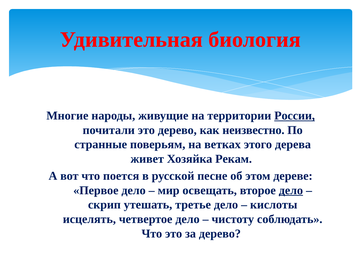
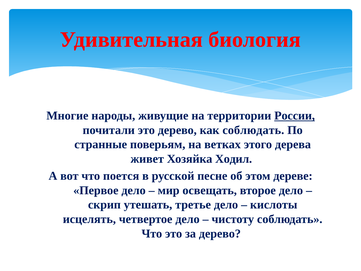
как неизвестно: неизвестно -> соблюдать (253, 130)
Рекам: Рекам -> Ходил (234, 159)
дело underline: present -> none (291, 190)
